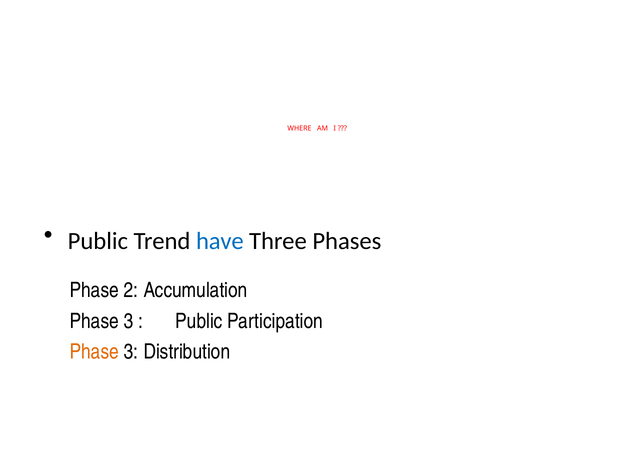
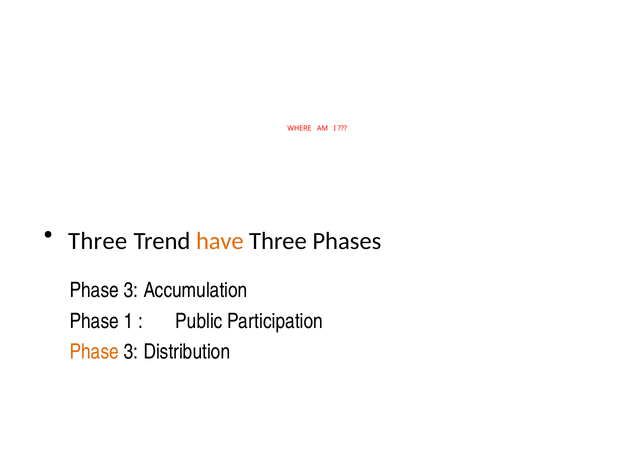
Public: Public -> Three (98, 241)
have colour: blue -> orange (220, 241)
2: 2 -> 3 (131, 291)
3: 3 -> 1 (129, 321)
